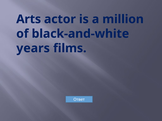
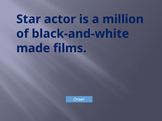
Arts: Arts -> Star (29, 19)
years: years -> made (33, 48)
